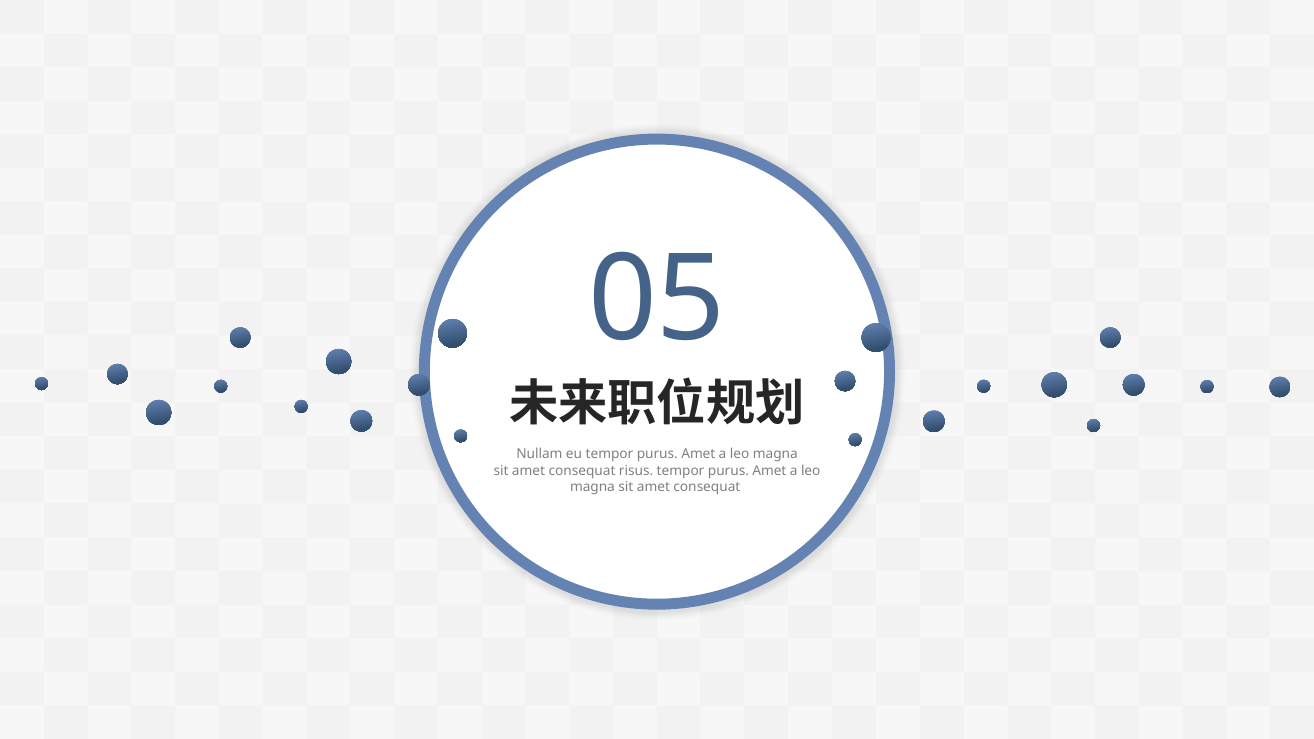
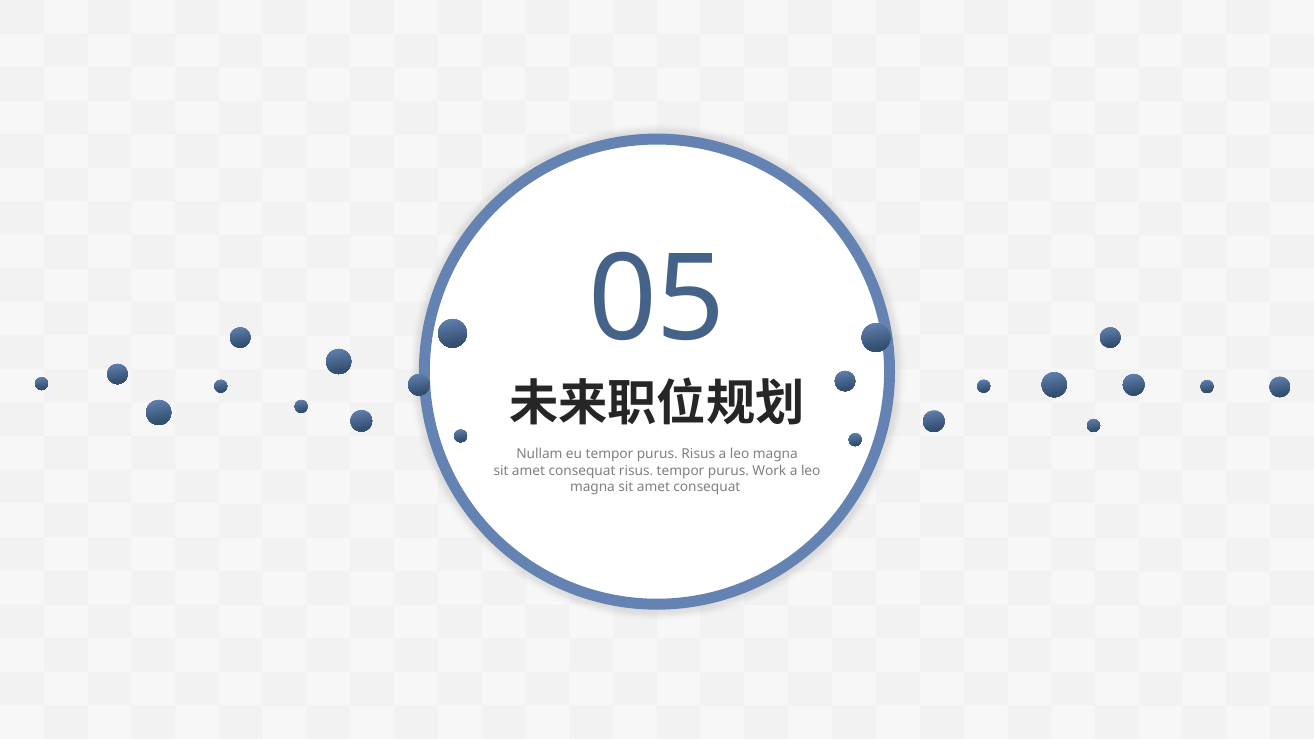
eu tempor purus Amet: Amet -> Risus (698, 454)
risus tempor purus Amet: Amet -> Work (769, 471)
